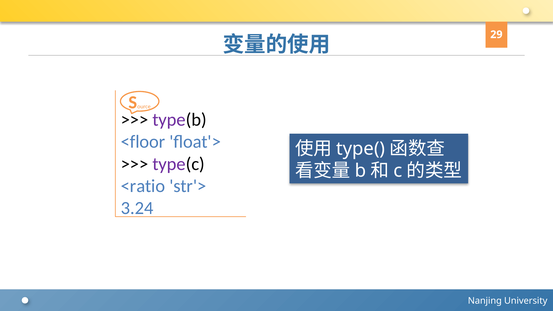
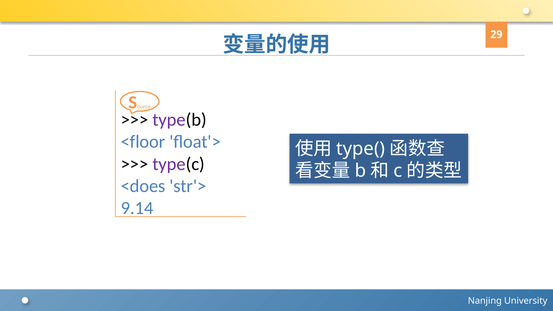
<ratio: <ratio -> <does (143, 186)
3.24: 3.24 -> 9.14 (137, 208)
